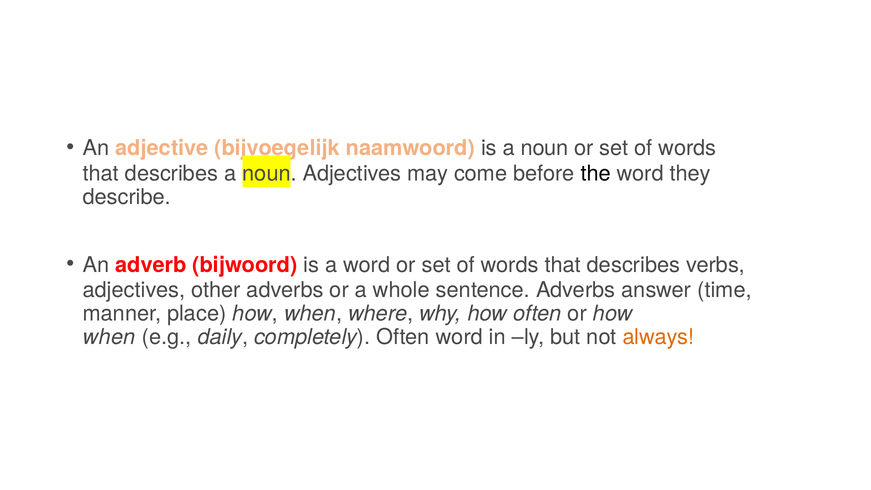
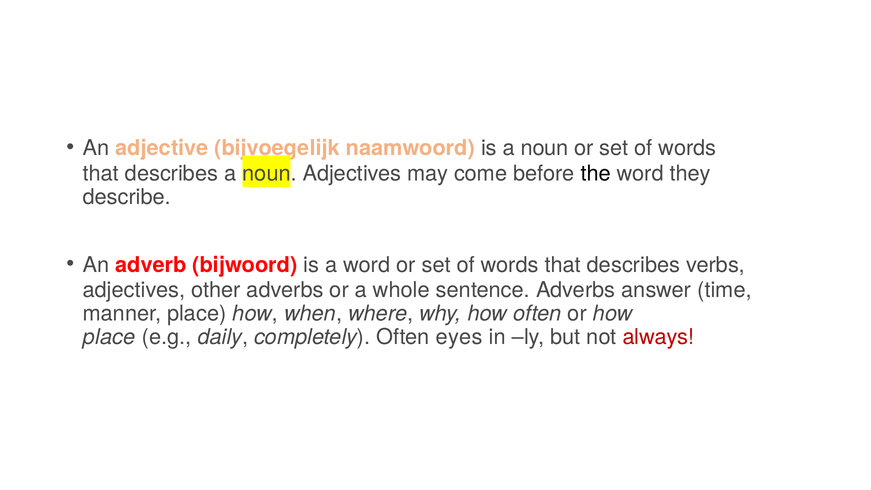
when: when -> place (109, 337)
Often word: word -> eyes (459, 337)
always colour: orange -> red (658, 337)
